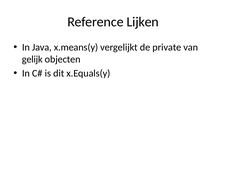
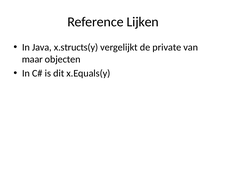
x.means(y: x.means(y -> x.structs(y (76, 47)
gelijk: gelijk -> maar (32, 59)
